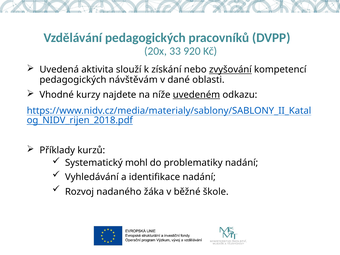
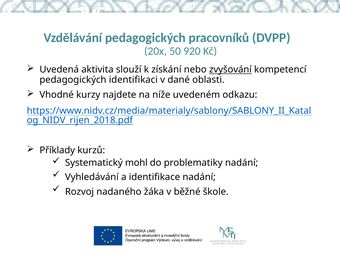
33: 33 -> 50 (175, 51)
návštěvám: návštěvám -> identifikaci (133, 80)
uvedeném underline: present -> none (196, 95)
